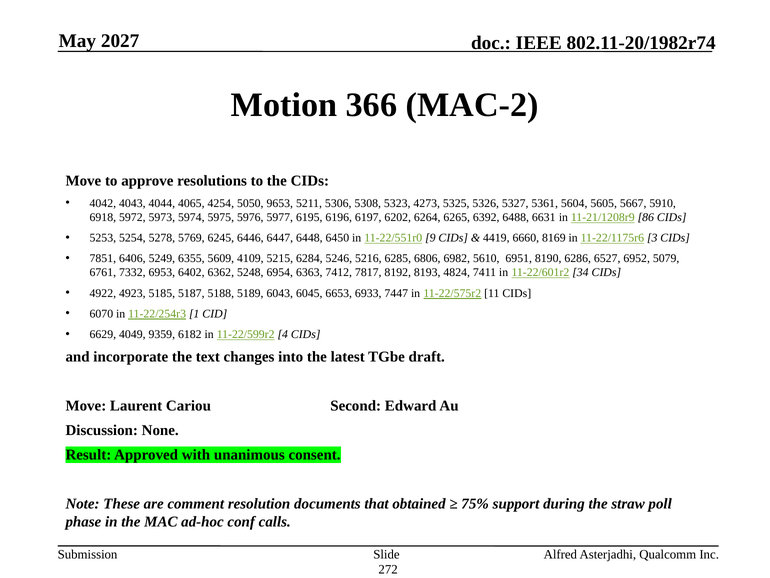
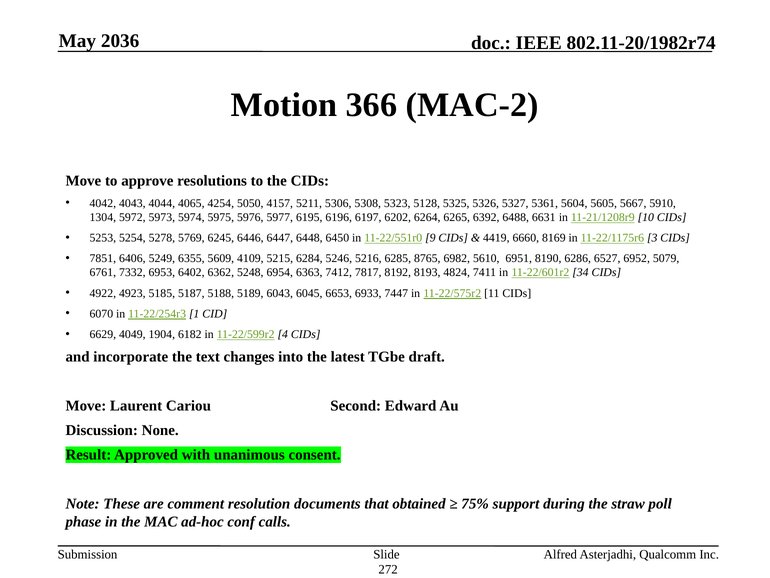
2027: 2027 -> 2036 (120, 41)
9653: 9653 -> 4157 (280, 203)
4273: 4273 -> 5128 (427, 203)
6918: 6918 -> 1304 (103, 217)
86: 86 -> 10 (646, 217)
6806: 6806 -> 8765 (427, 258)
9359: 9359 -> 1904 (162, 334)
